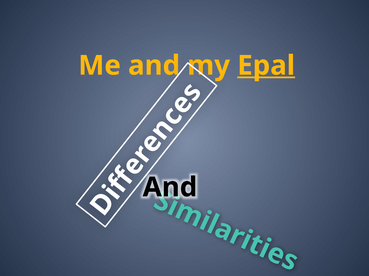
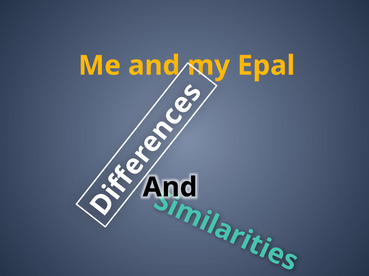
Epal underline: present -> none (266, 66)
